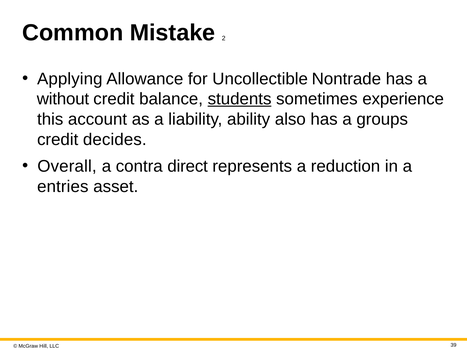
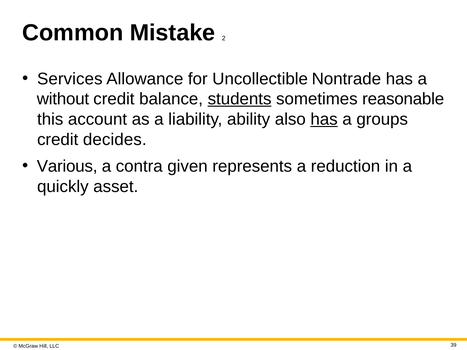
Applying: Applying -> Services (70, 79)
experience: experience -> reasonable (403, 99)
has underline: none -> present (324, 119)
Overall: Overall -> Various (67, 166)
direct: direct -> given (188, 166)
entries: entries -> quickly (63, 187)
